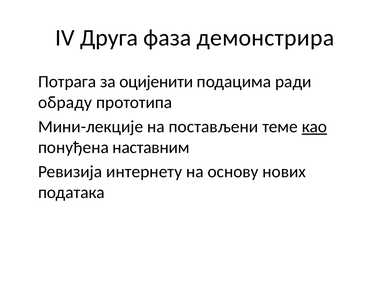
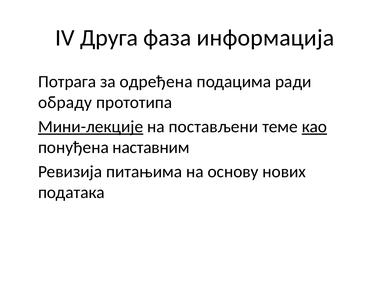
демонстрира: демонстрира -> информација (265, 38)
оцијенити: оцијенити -> одређена (156, 82)
Мини-лекције underline: none -> present (91, 127)
интернету: интернету -> питањима (144, 172)
